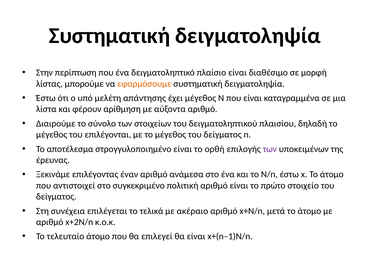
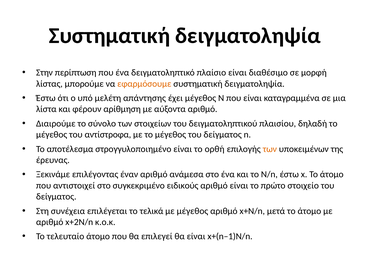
επιλέγονται: επιλέγονται -> αντίστροφα (108, 135)
των colour: purple -> orange (270, 149)
πολιτική: πολιτική -> ειδικούς (183, 186)
με ακέραιο: ακέραιο -> μέγεθος (192, 211)
